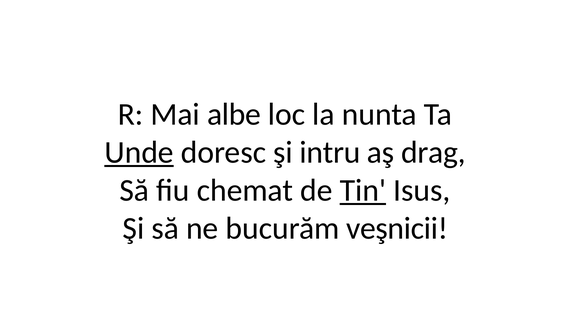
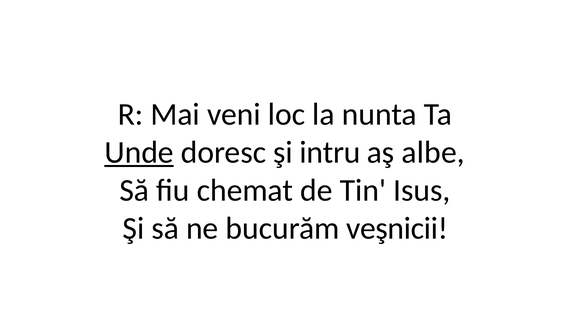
albe: albe -> veni (234, 114)
drag: drag -> albe (433, 152)
Tin underline: present -> none (363, 190)
